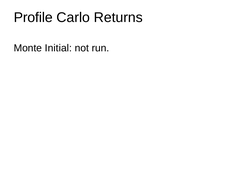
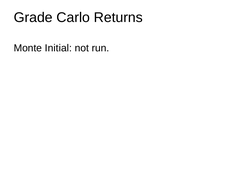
Profile: Profile -> Grade (33, 17)
